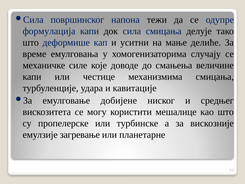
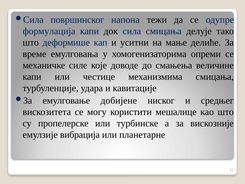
случају: случају -> опреми (206, 54)
загревање: загревање -> вибрација (80, 135)
